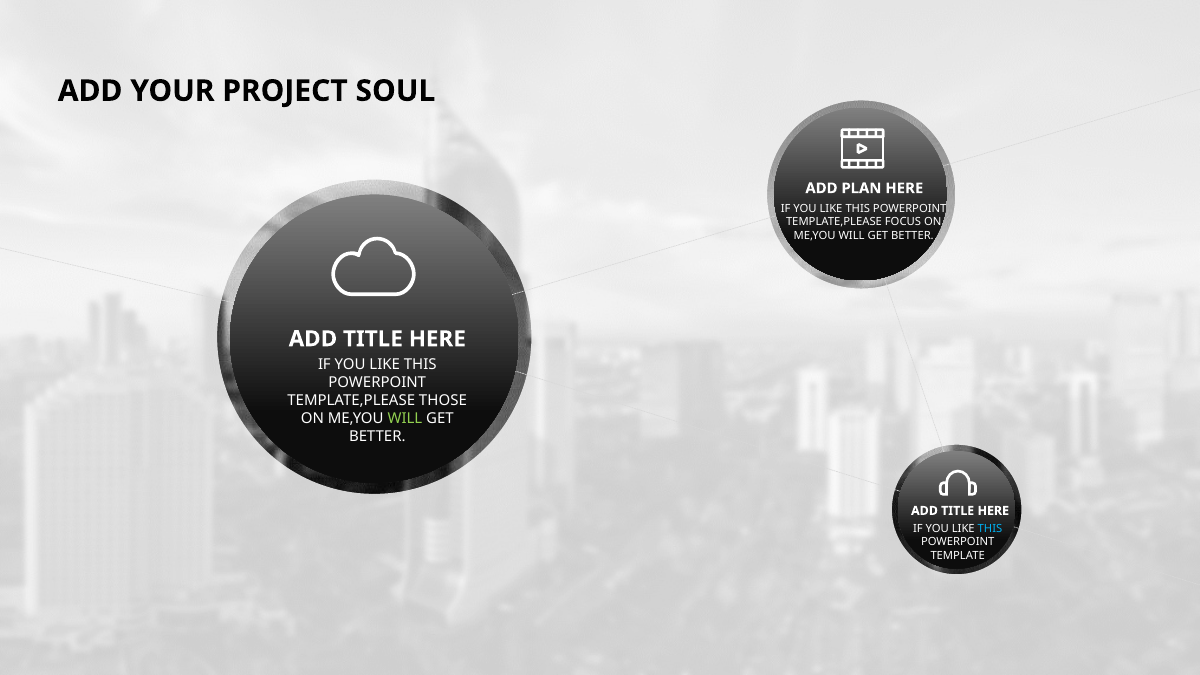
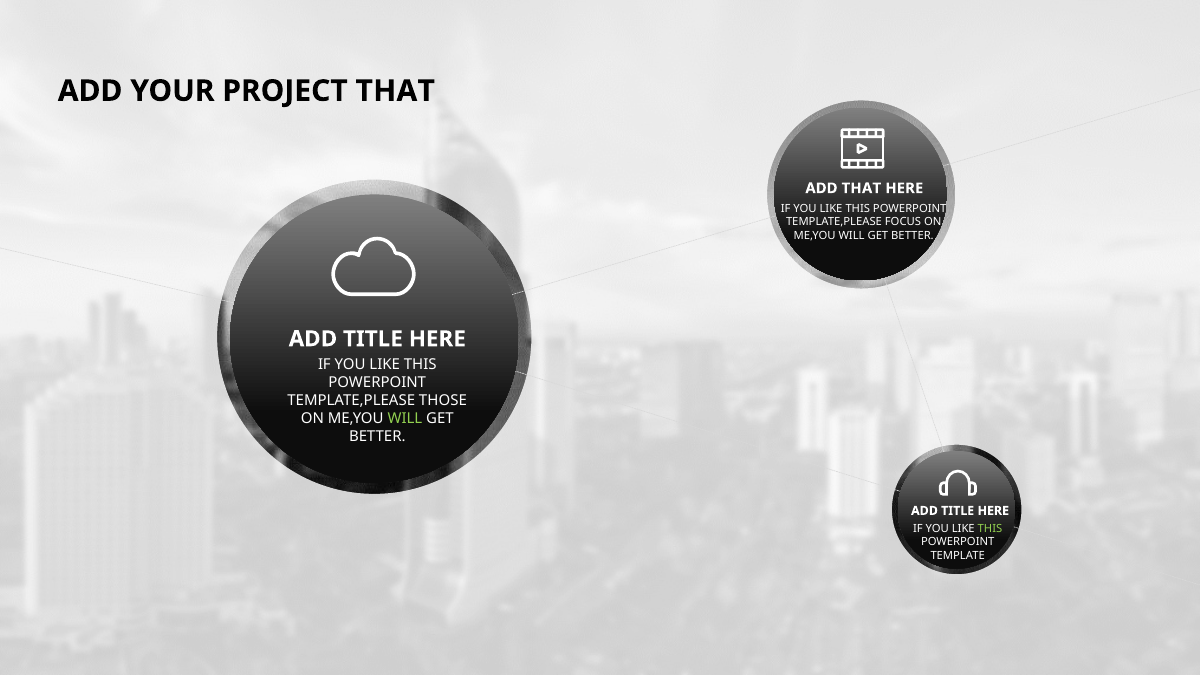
PROJECT SOUL: SOUL -> THAT (395, 91)
ADD PLAN: PLAN -> THAT (861, 188)
THIS colour: light blue -> light green (990, 528)
